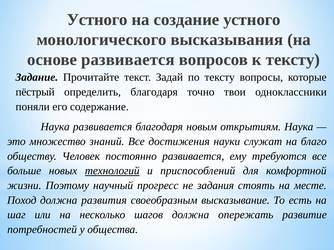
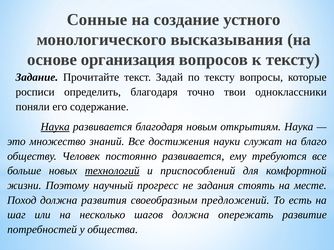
Устного: Устного -> Сонные (97, 20)
основе развивается: развивается -> организация (128, 60)
пёстрый: пёстрый -> росписи (35, 92)
Наука underline: none -> present (55, 127)
высказывание: высказывание -> предложений (235, 200)
